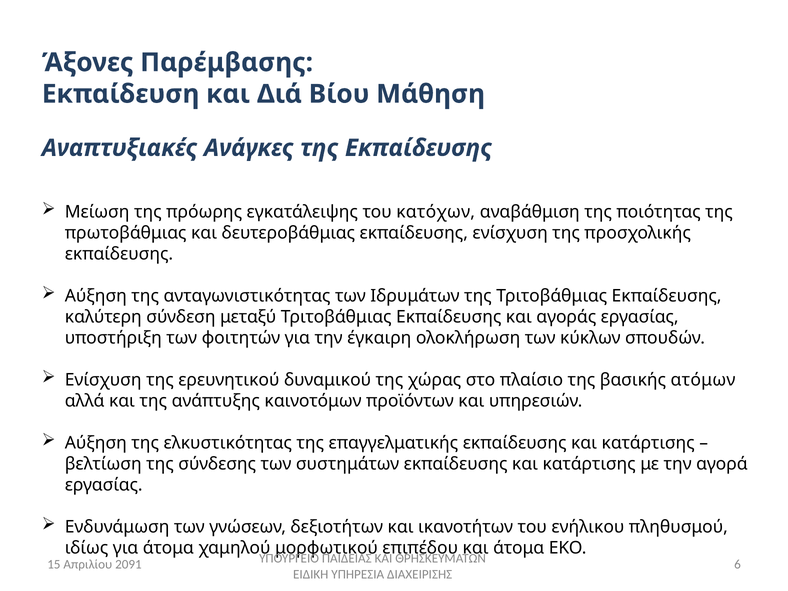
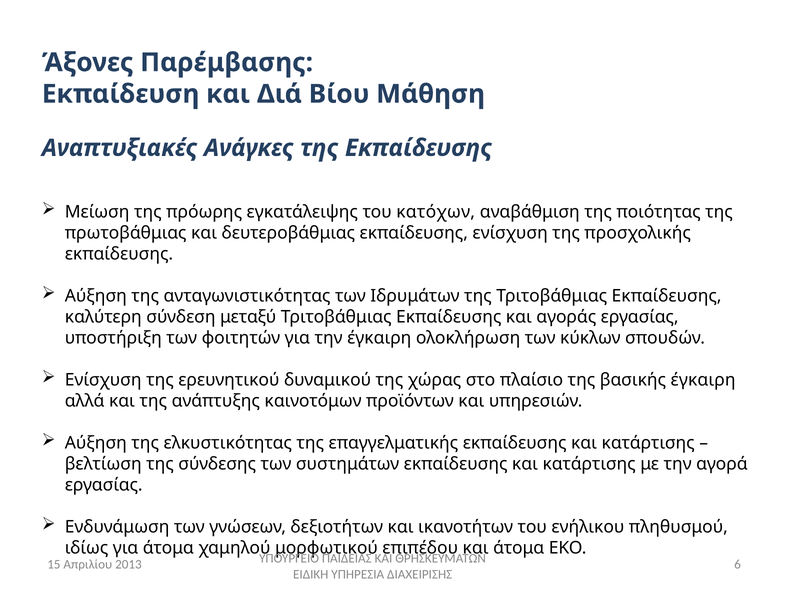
βασικής ατόμων: ατόμων -> έγκαιρη (703, 380)
2091: 2091 -> 2013 (128, 564)
